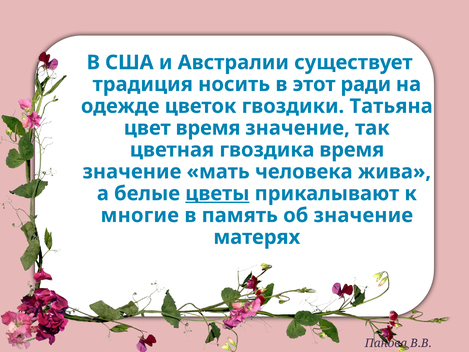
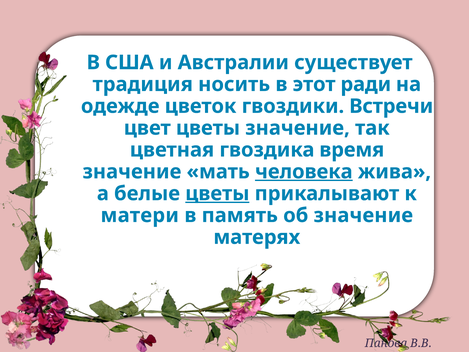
Татьяна: Татьяна -> Встречи (391, 106)
цвет время: время -> цветы (208, 128)
человека underline: none -> present (304, 172)
многие: многие -> матери (140, 215)
